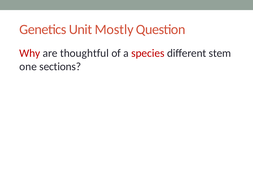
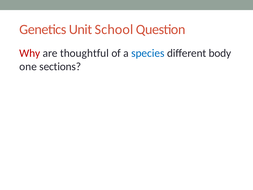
Mostly: Mostly -> School (114, 29)
species colour: red -> blue (148, 53)
stem: stem -> body (220, 53)
